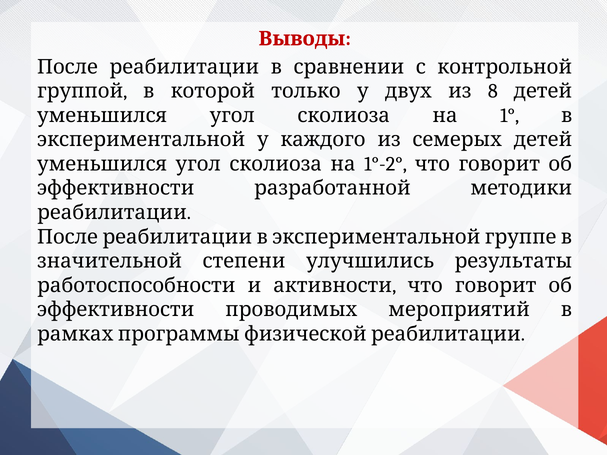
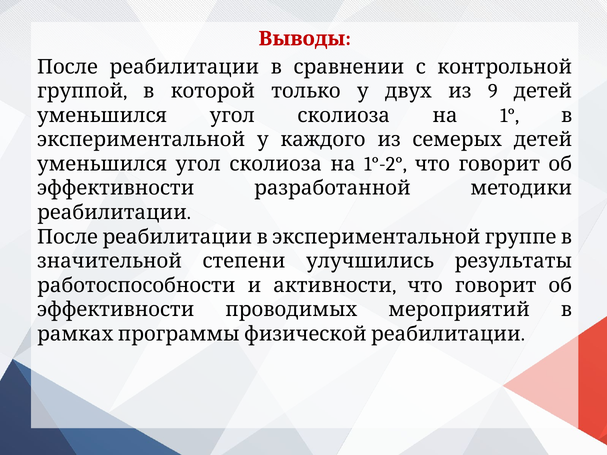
8: 8 -> 9 (493, 91)
